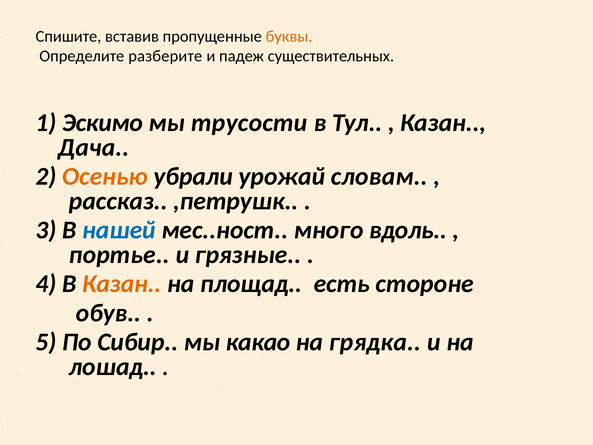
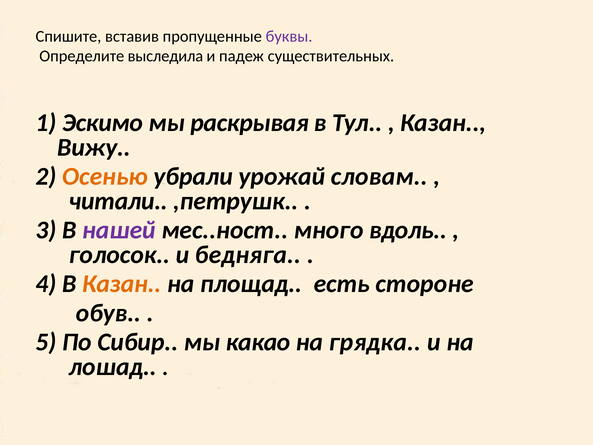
буквы colour: orange -> purple (289, 36)
разберите: разберите -> выследила (165, 56)
трусости: трусости -> раскрывая (250, 123)
Дача: Дача -> Вижу (94, 147)
рассказ: рассказ -> читали (118, 201)
нашей colour: blue -> purple (119, 230)
портье: портье -> голосок (119, 255)
грязные: грязные -> бедняга (248, 255)
